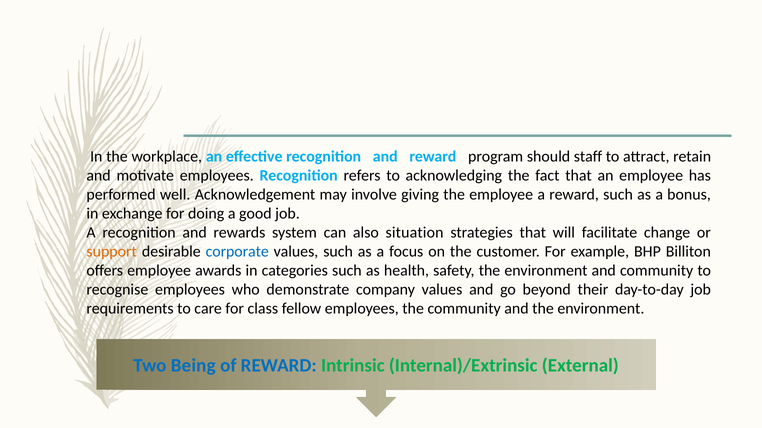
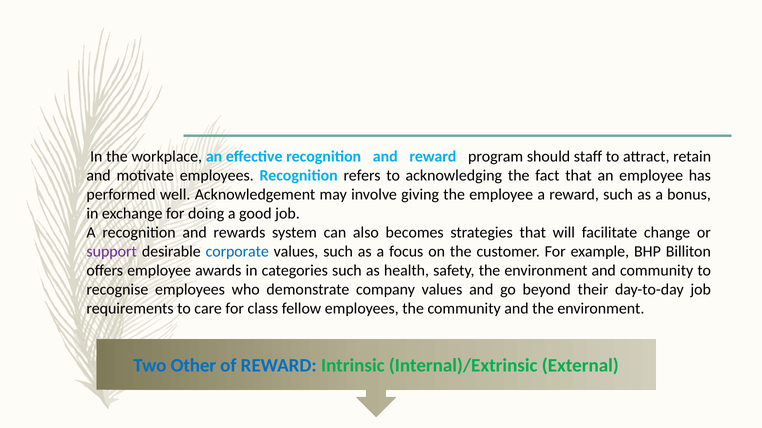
situation: situation -> becomes (415, 233)
support colour: orange -> purple (112, 252)
Being: Being -> Other (193, 366)
